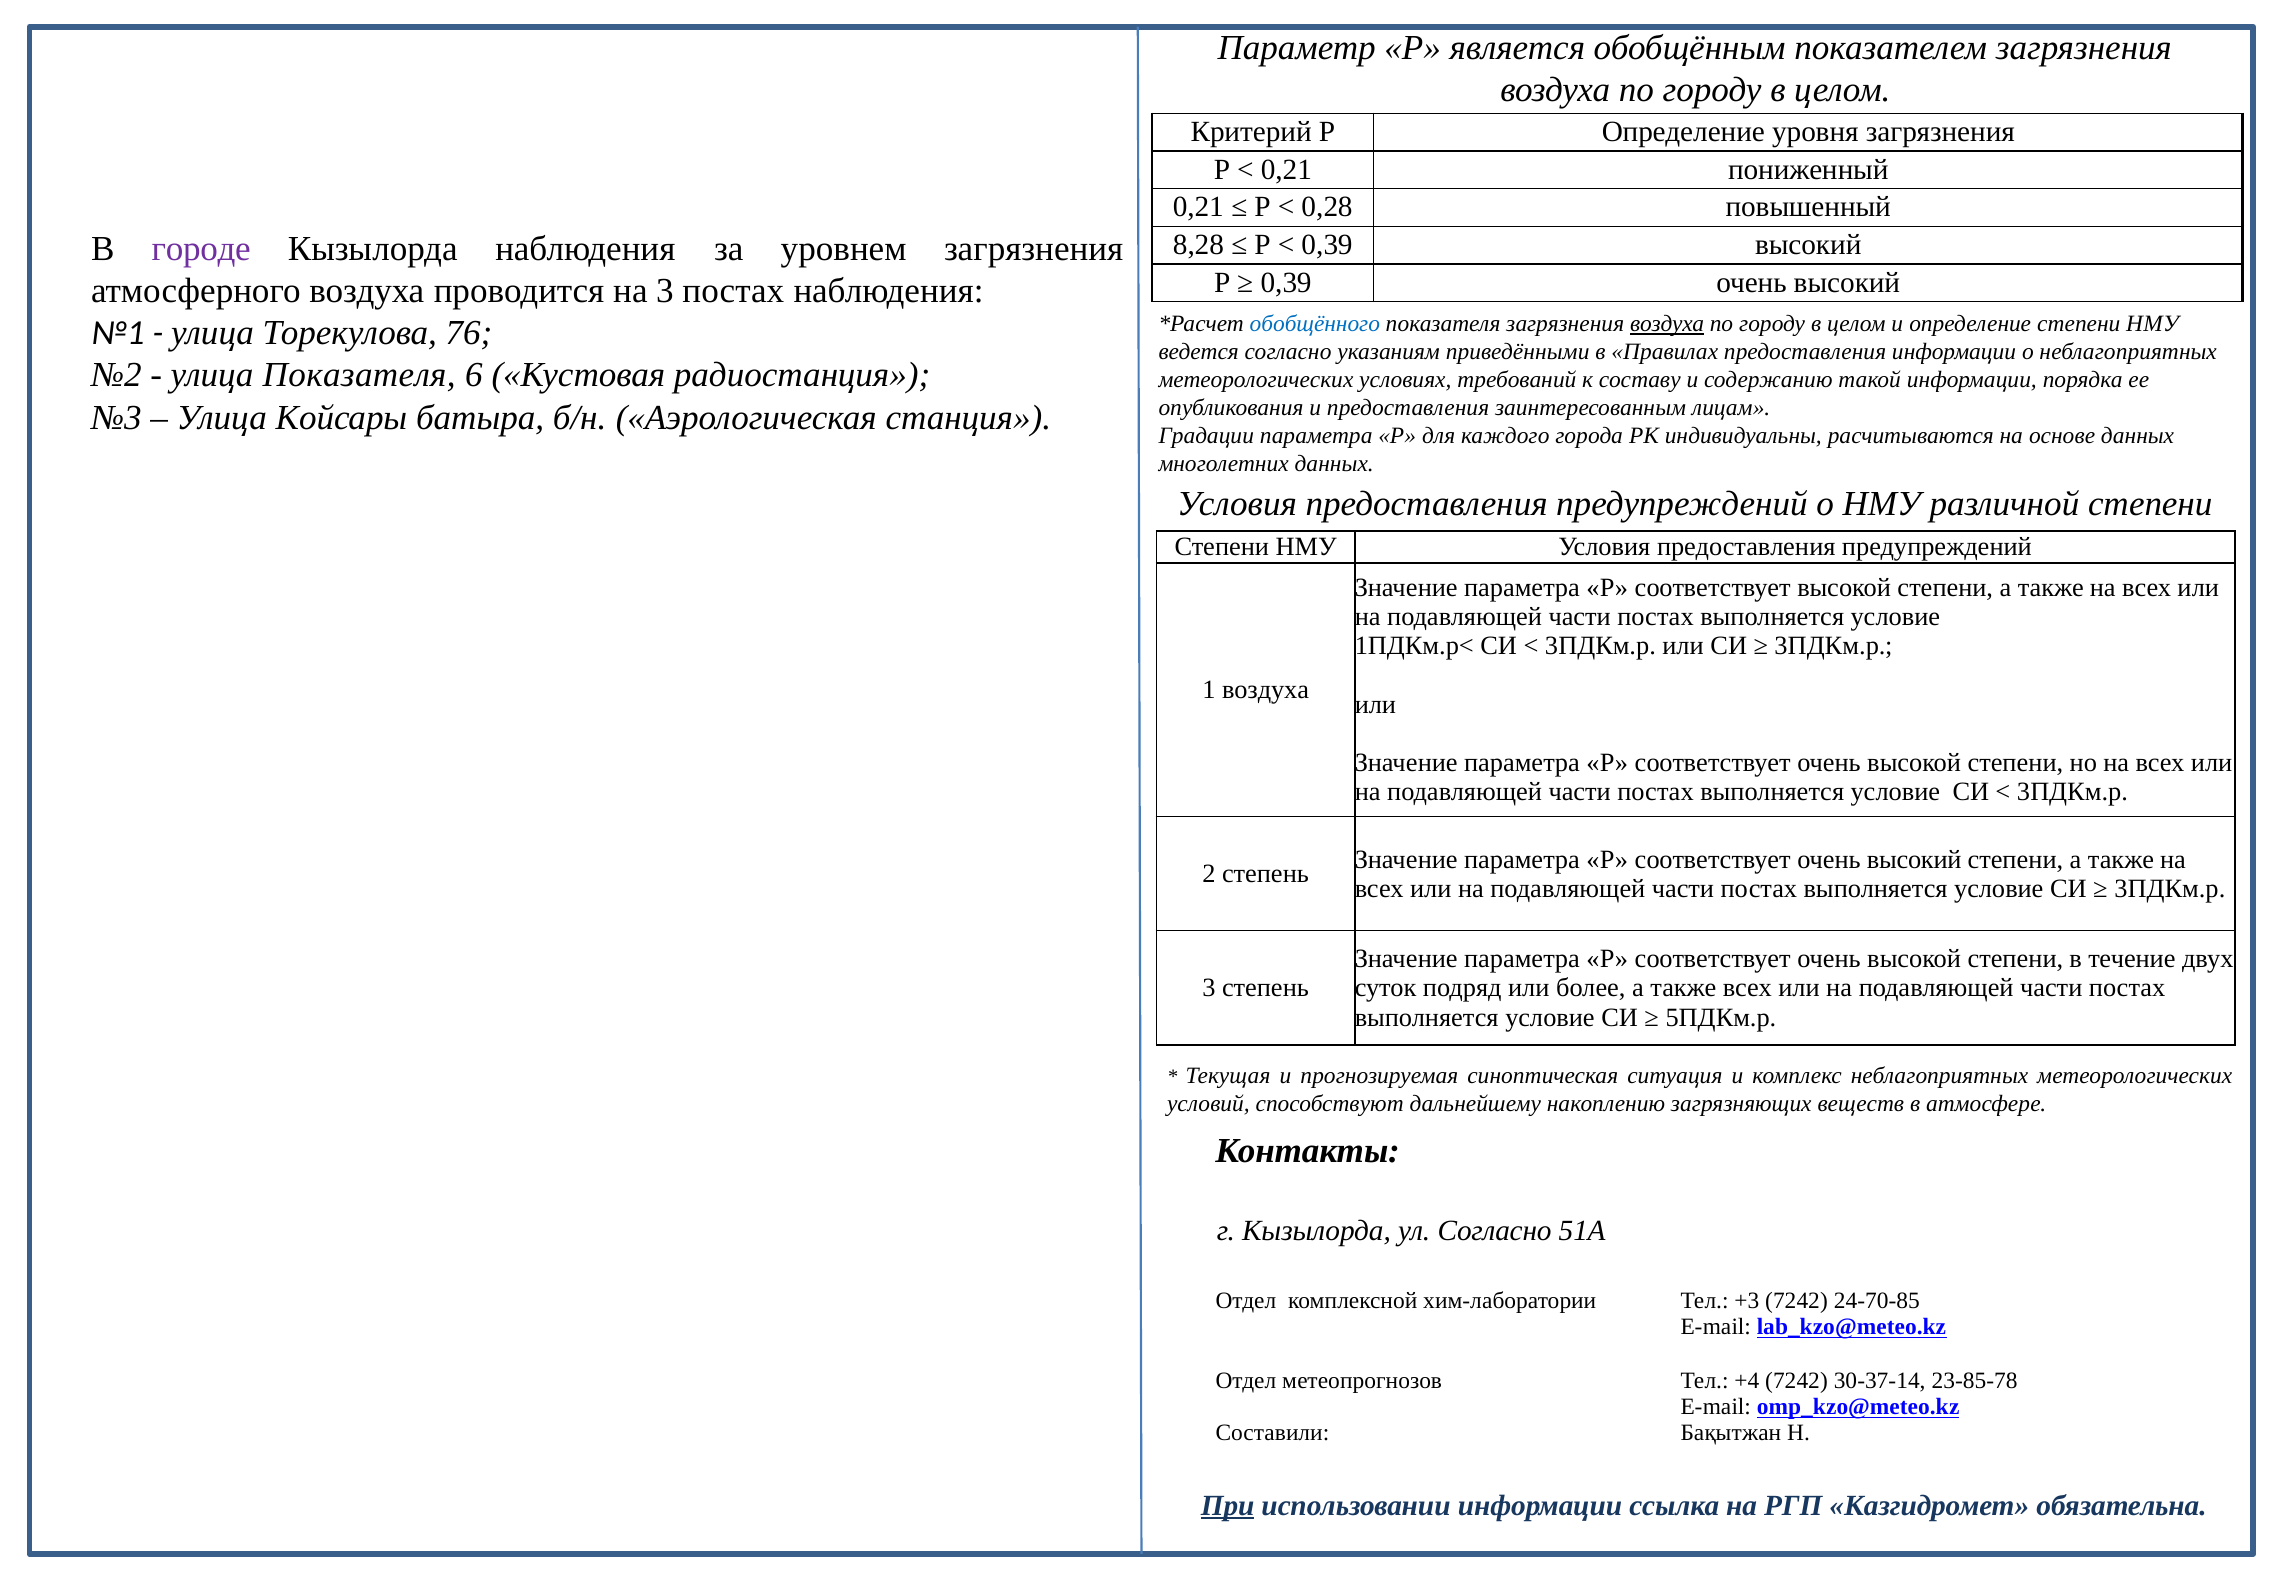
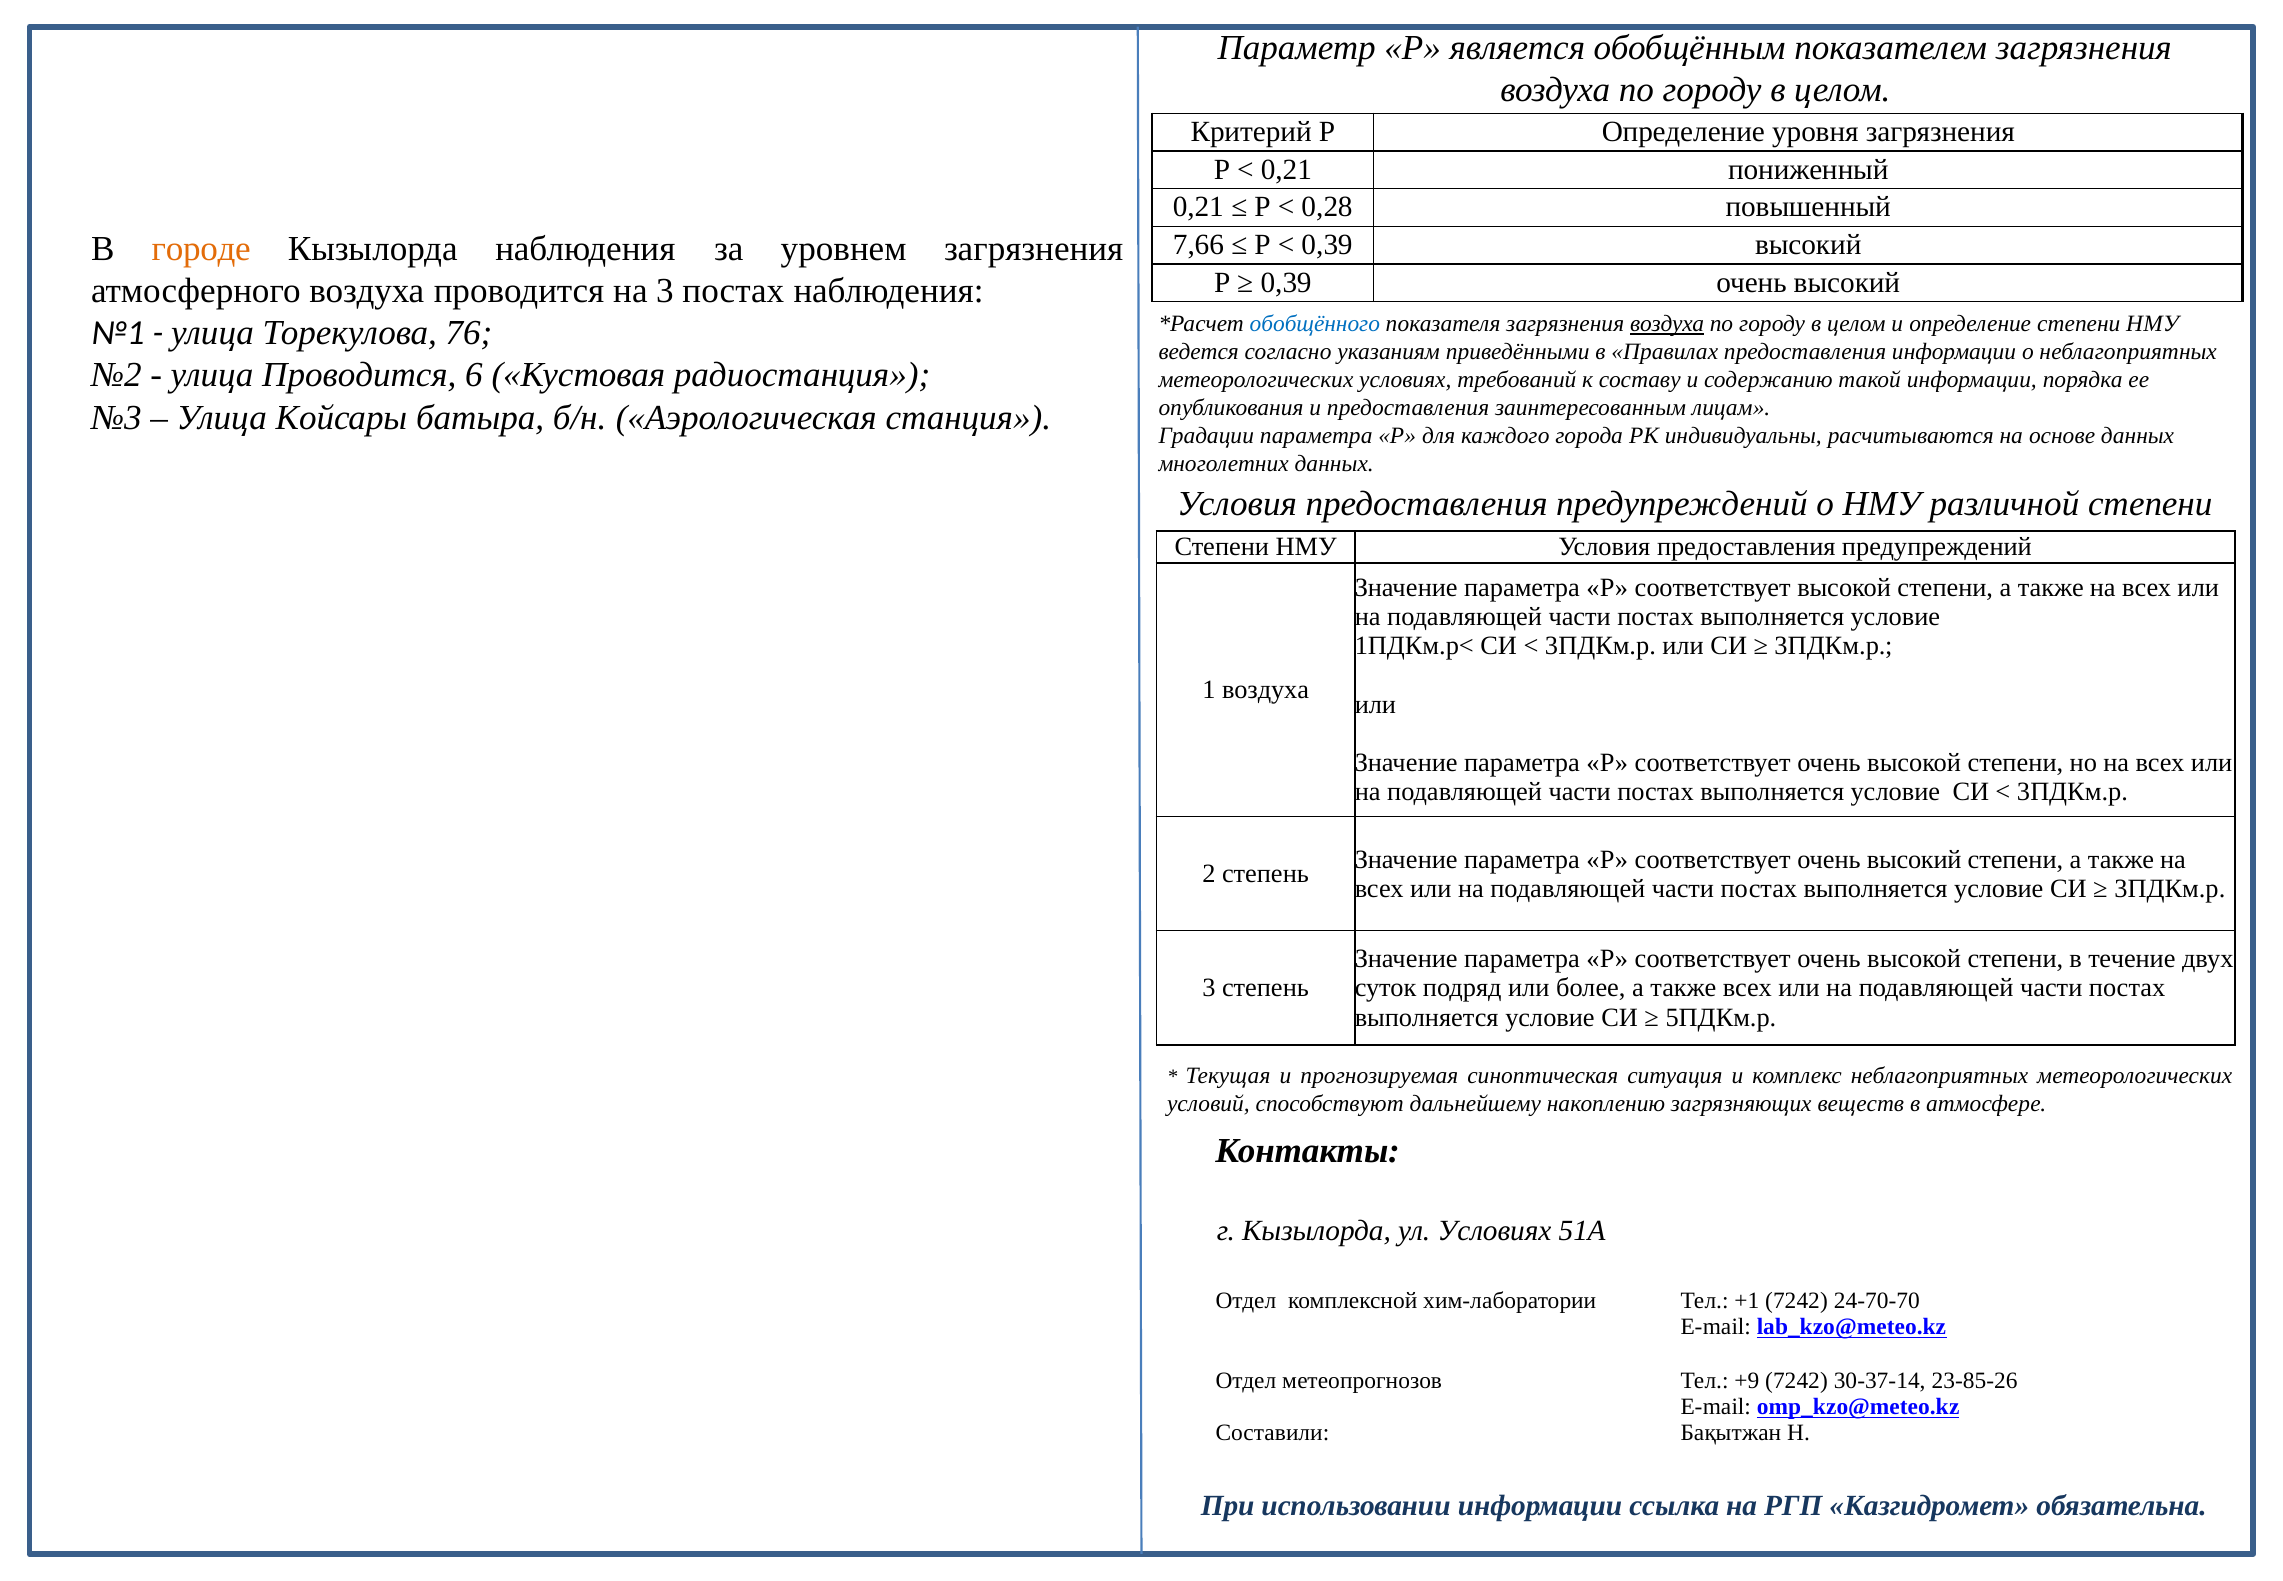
8,28: 8,28 -> 7,66 (1198, 245)
городе colour: purple -> orange (201, 249)
улица Показателя: Показателя -> Проводится (359, 375)
ул Согласно: Согласно -> Условиях (1495, 1231)
+3: +3 -> +1 (1747, 1300)
24-70-85: 24-70-85 -> 24-70-70 (1877, 1300)
+4: +4 -> +9 (1747, 1381)
23-85-78: 23-85-78 -> 23-85-26 (1975, 1381)
При underline: present -> none (1228, 1505)
